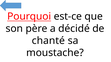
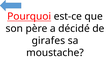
chanté: chanté -> girafes (48, 41)
